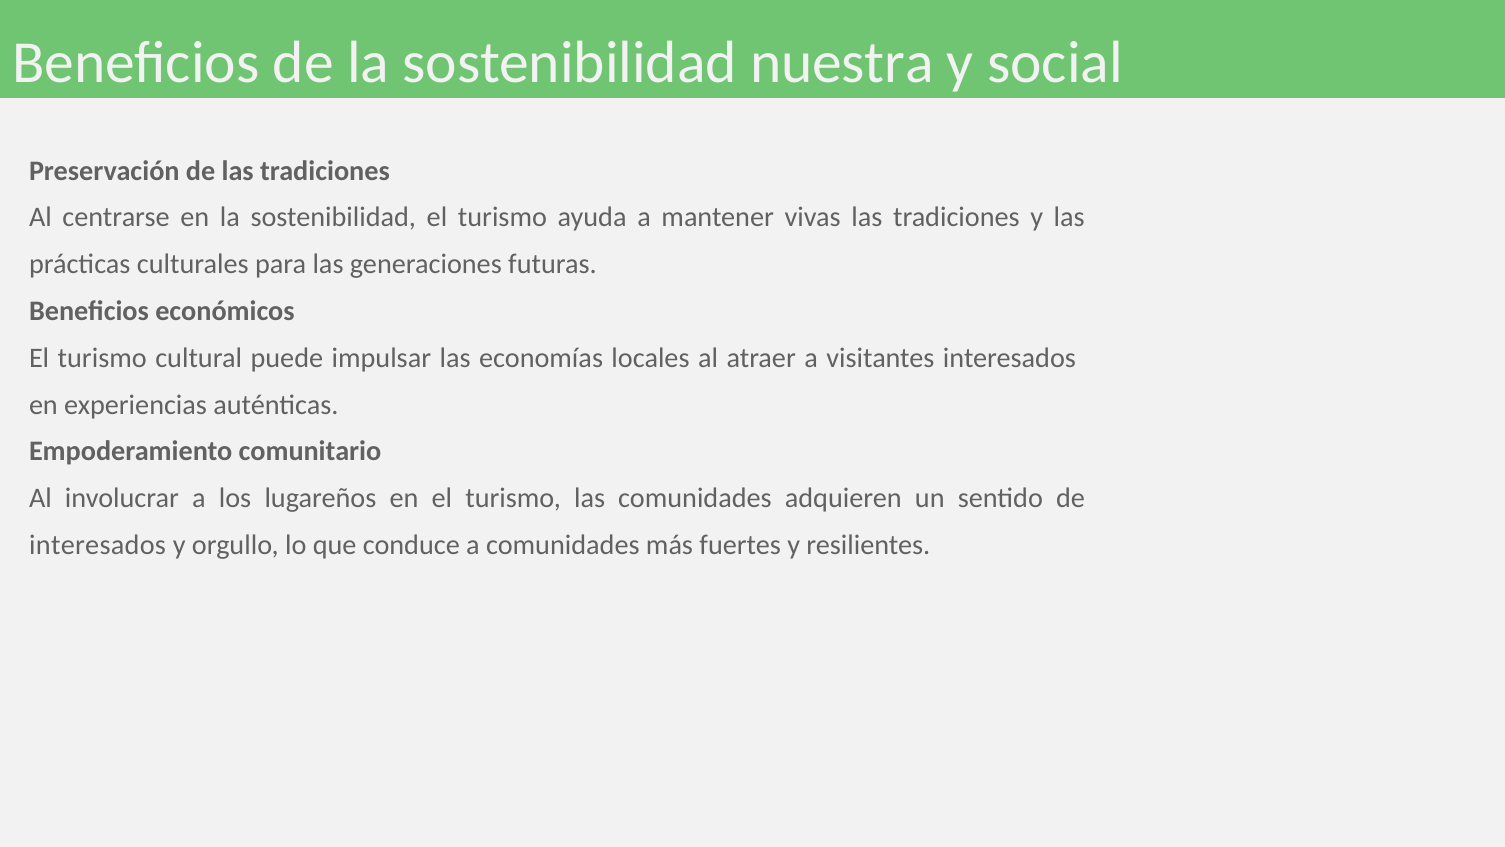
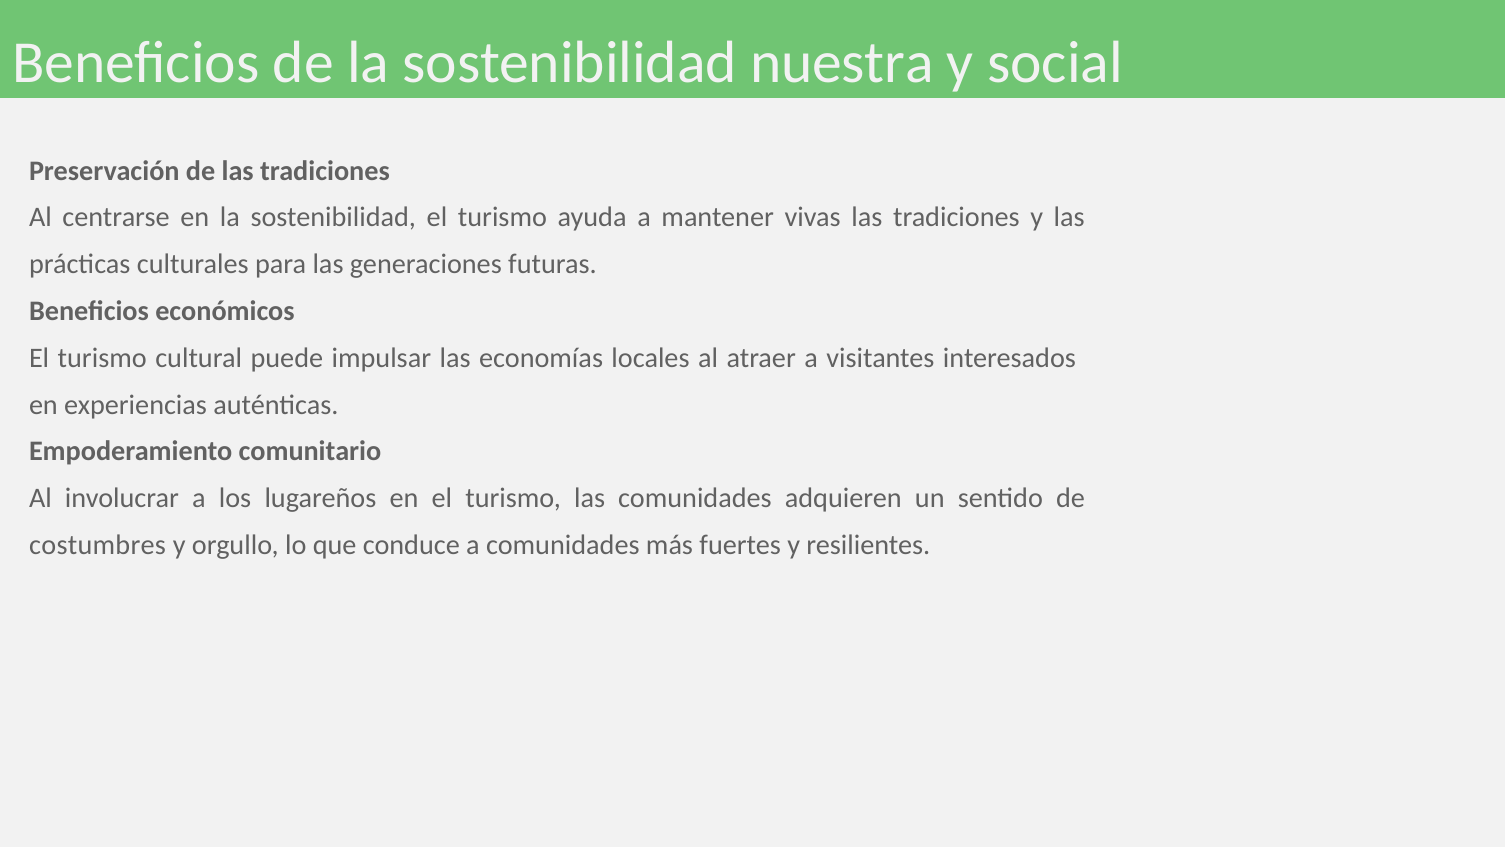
interesados: interesados -> costumbres (98, 545)
